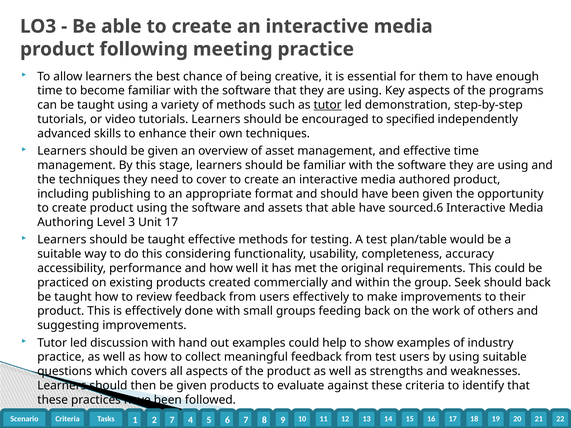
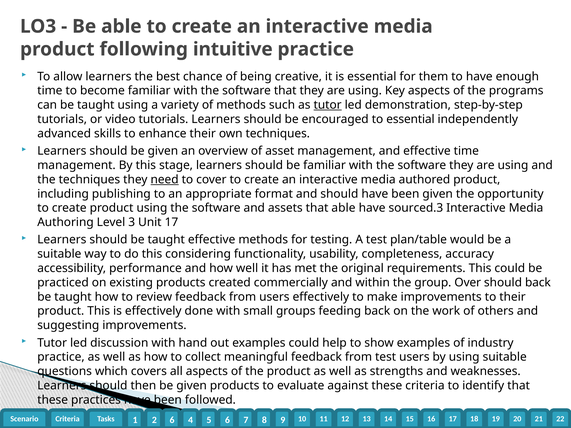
meeting: meeting -> intuitive (233, 49)
to specified: specified -> essential (410, 119)
need underline: none -> present (165, 180)
sourced.6: sourced.6 -> sourced.3 (416, 208)
Seek: Seek -> Over (468, 283)
7: 7 -> 6 (172, 420)
